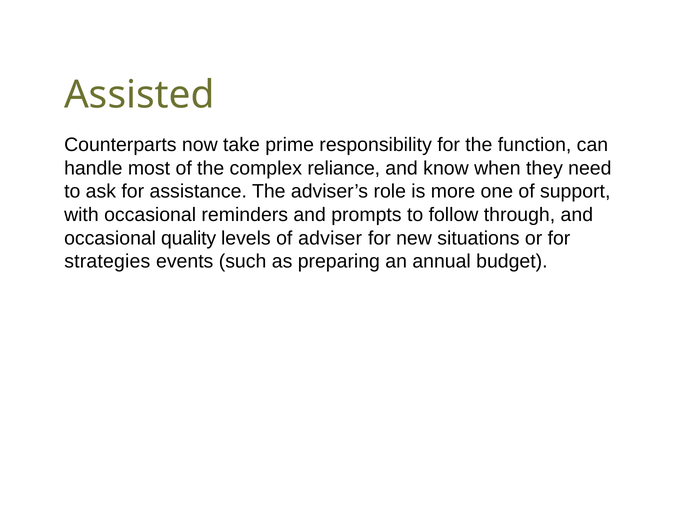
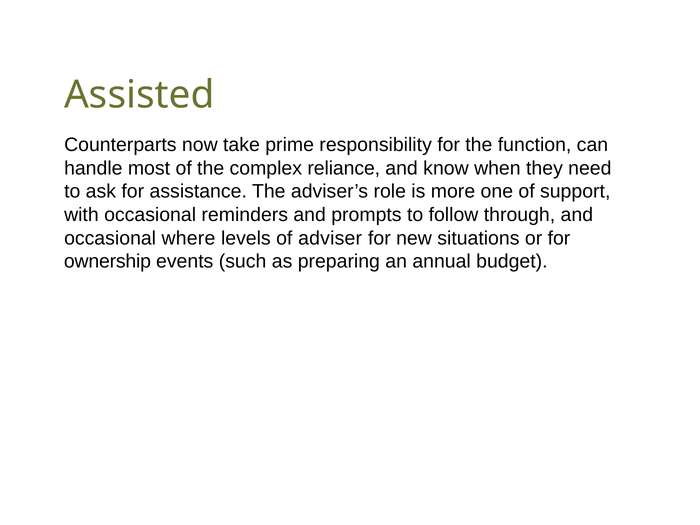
quality: quality -> where (188, 238)
strategies: strategies -> ownership (107, 262)
